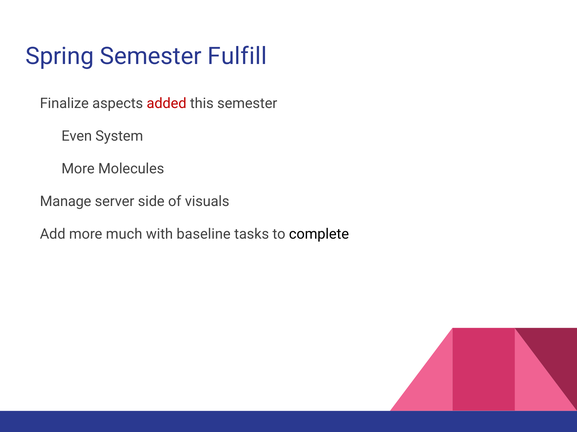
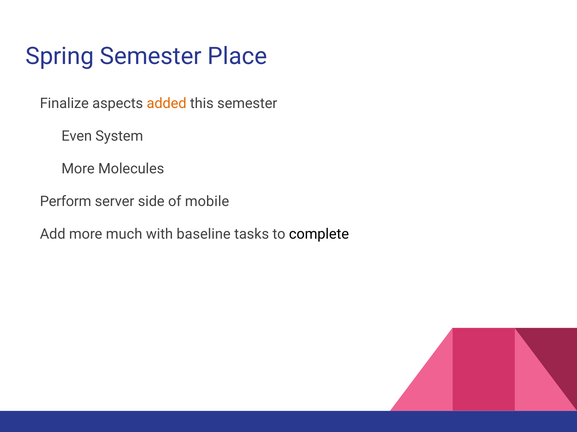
Fulfill: Fulfill -> Place (237, 56)
added colour: red -> orange (167, 104)
Manage: Manage -> Perform (66, 202)
visuals: visuals -> mobile (207, 202)
